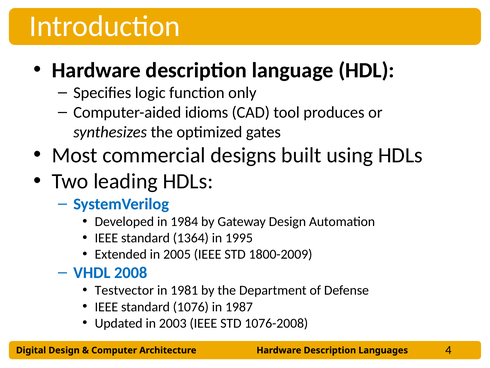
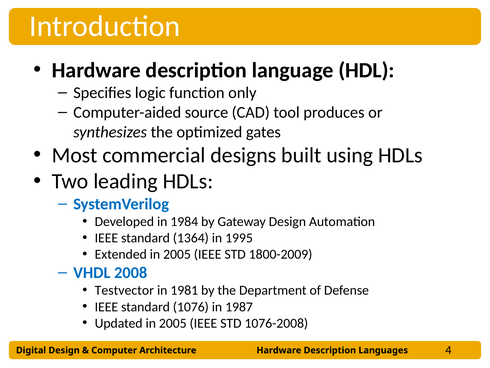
idioms: idioms -> source (207, 112)
Updated in 2003: 2003 -> 2005 (173, 323)
